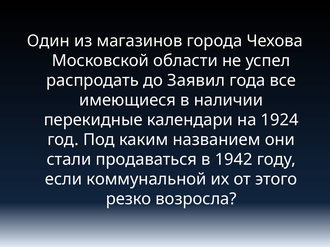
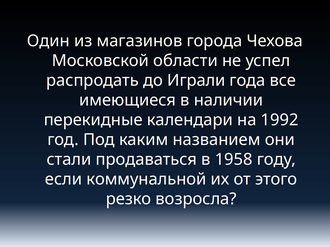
Заявил: Заявил -> Играли (196, 81)
1924: 1924 -> 1992 (280, 120)
1942: 1942 -> 1958 (234, 160)
